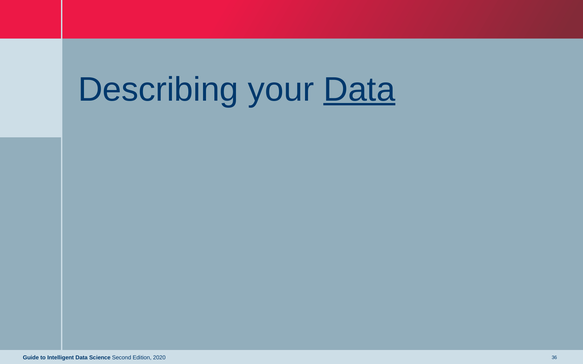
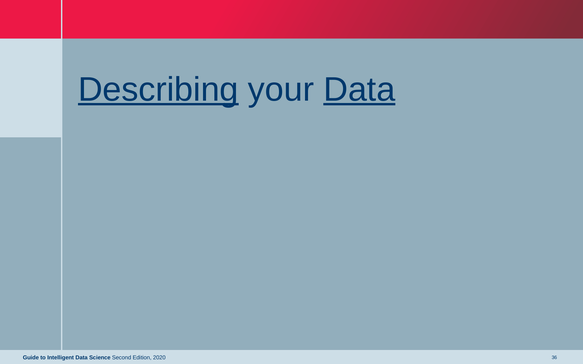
Describing underline: none -> present (158, 90)
